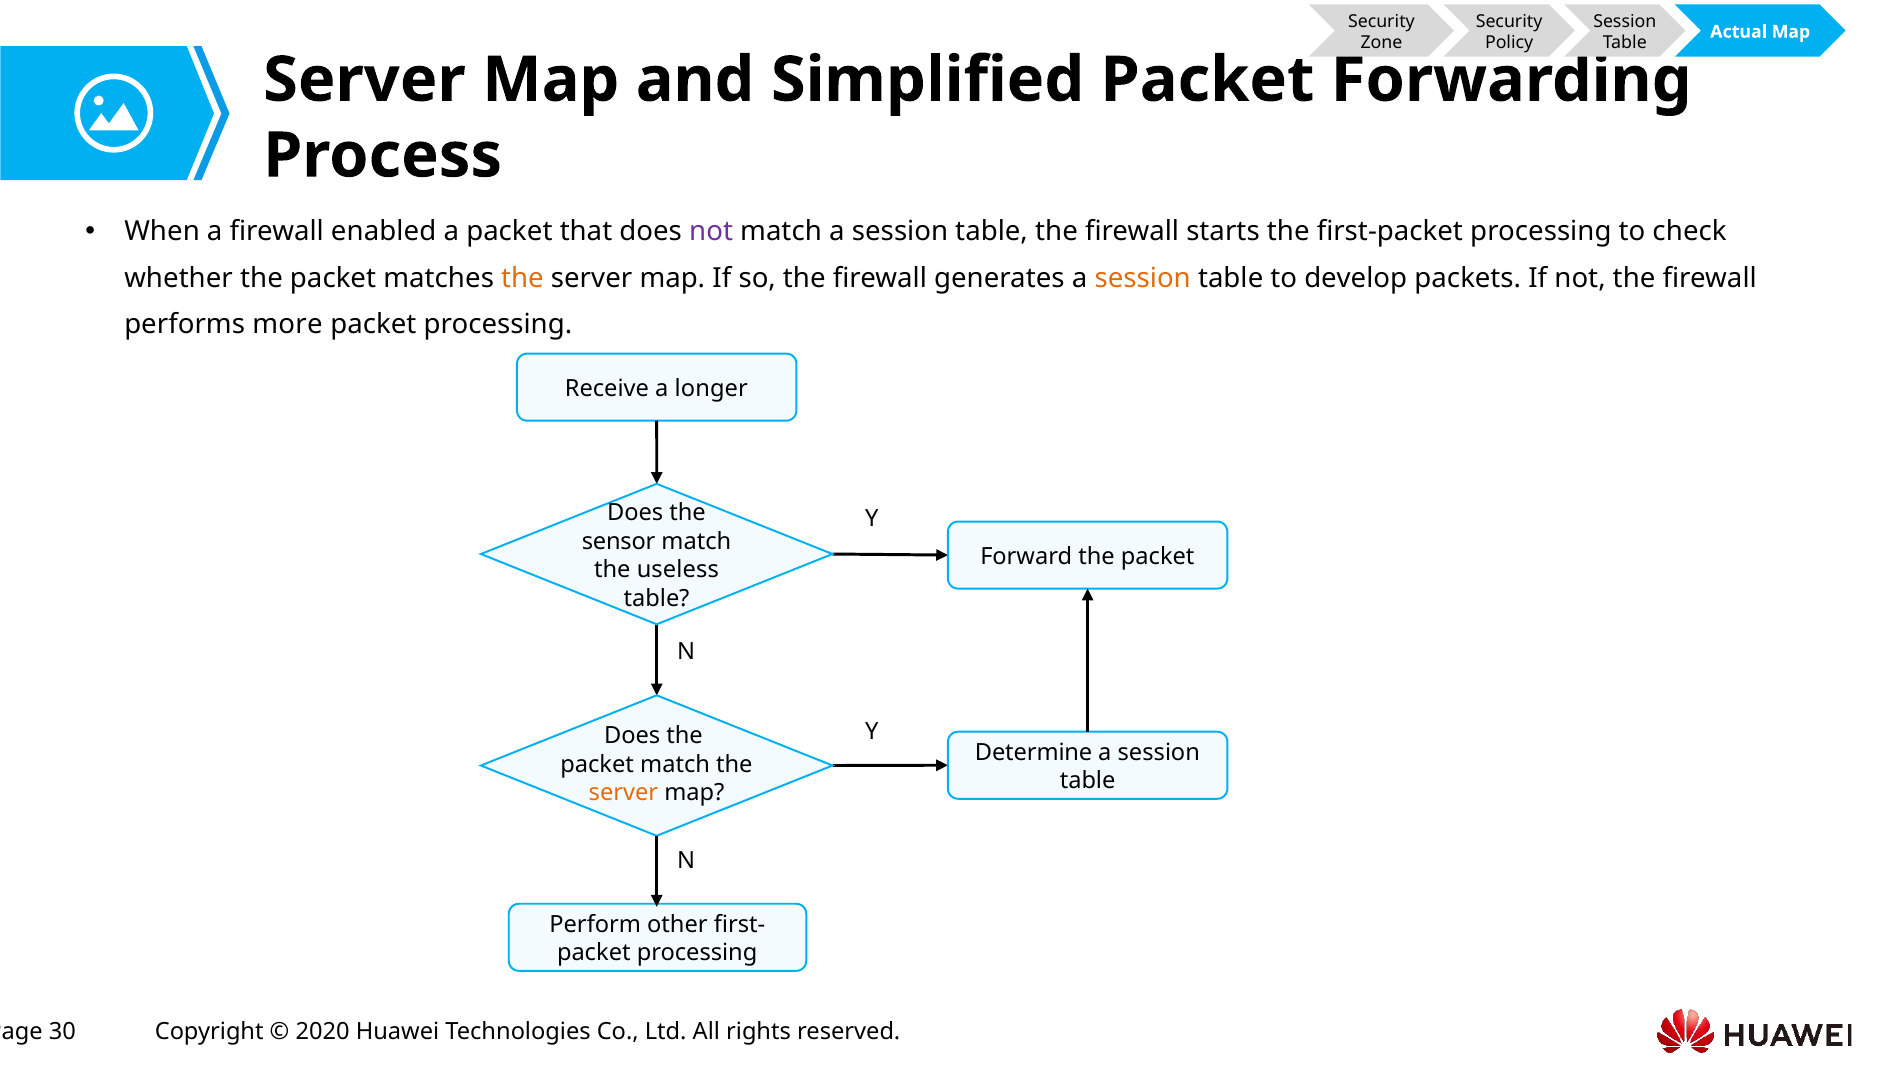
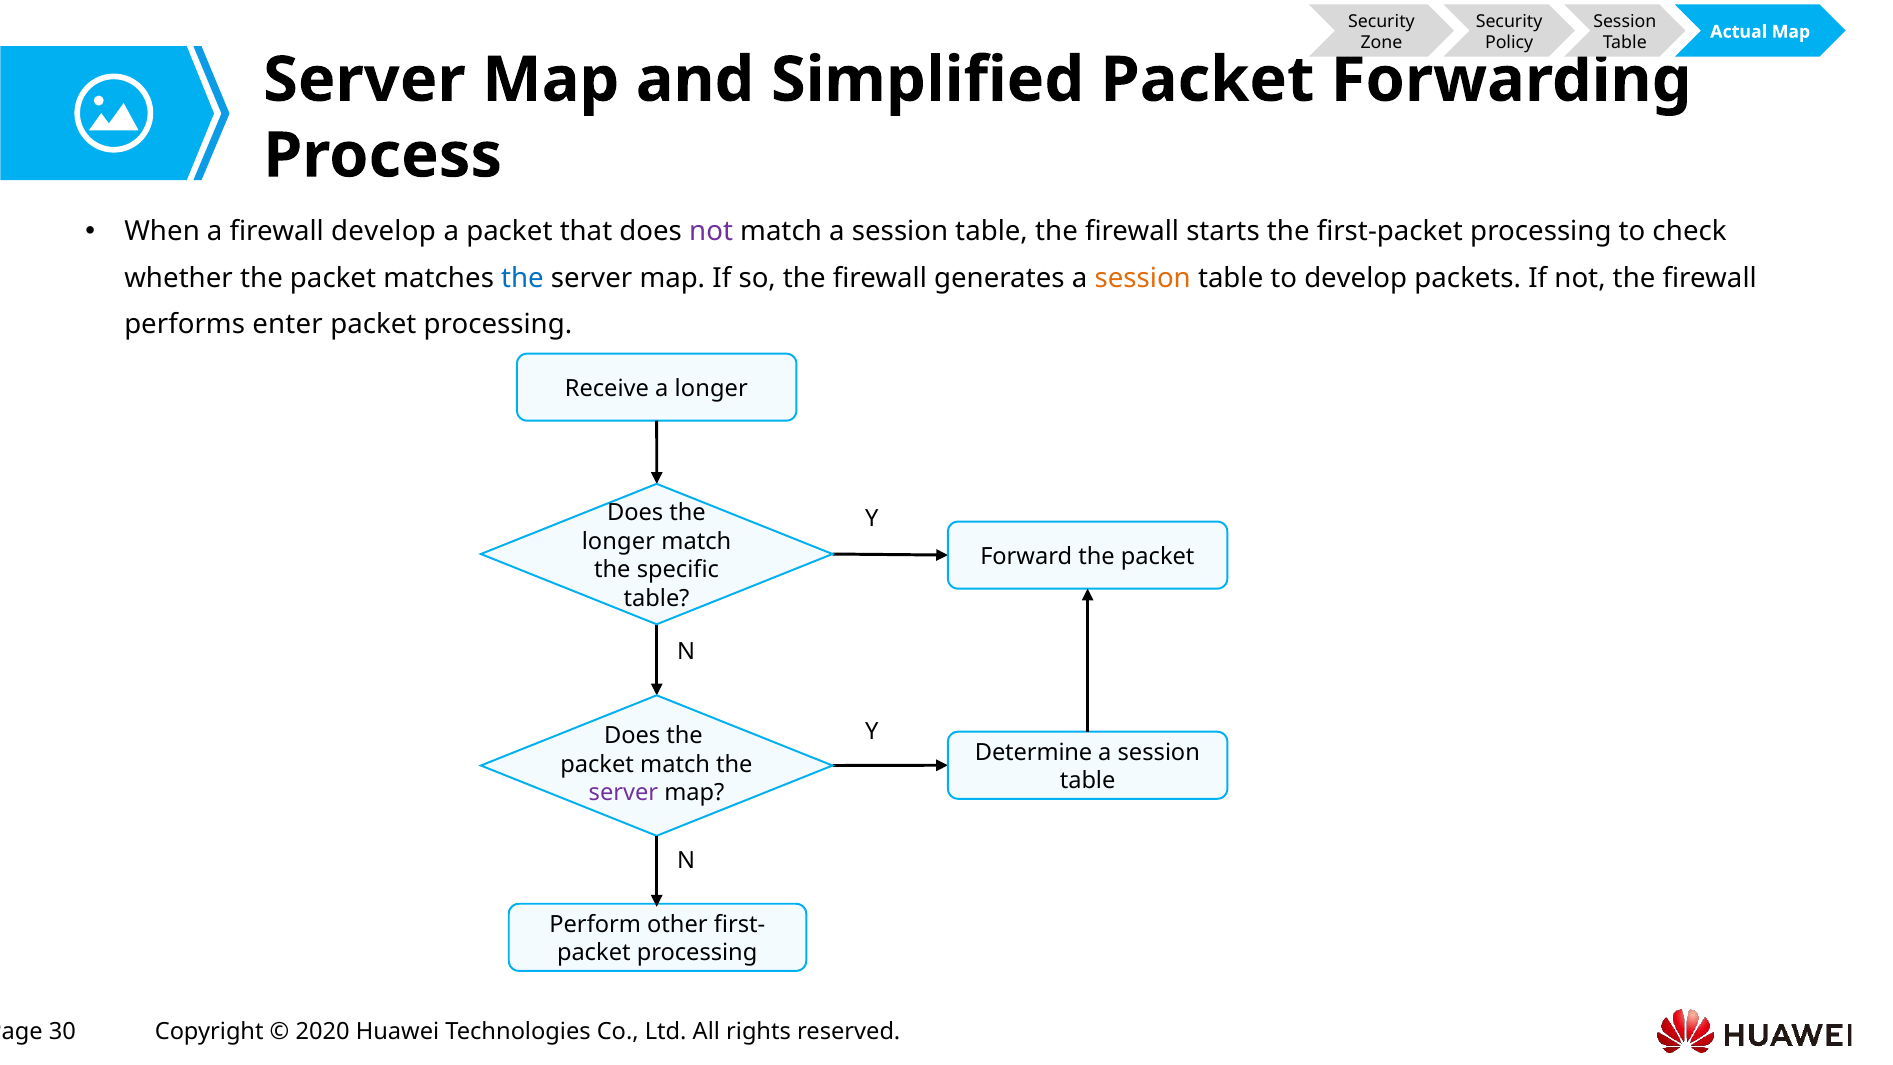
firewall enabled: enabled -> develop (384, 232)
the colour: orange -> blue (522, 278)
more: more -> enter (288, 325)
sensor: sensor -> longer (618, 541)
useless: useless -> specific (678, 570)
server colour: orange -> purple (623, 793)
